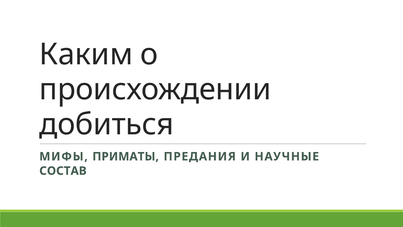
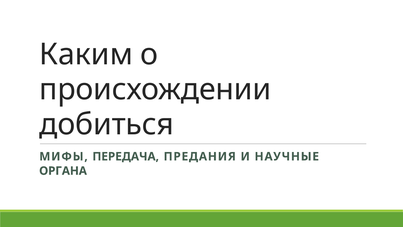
ПРИМАТЫ: ПРИМАТЫ -> ПЕРЕДАЧА (126, 156)
СОСТАВ: СОСТАВ -> ОРГАНА (63, 171)
